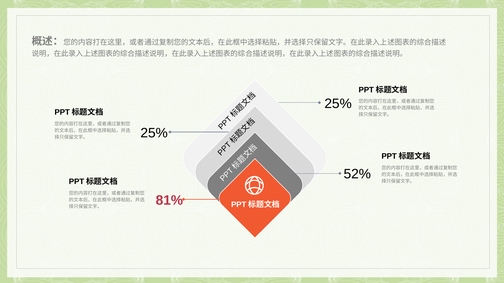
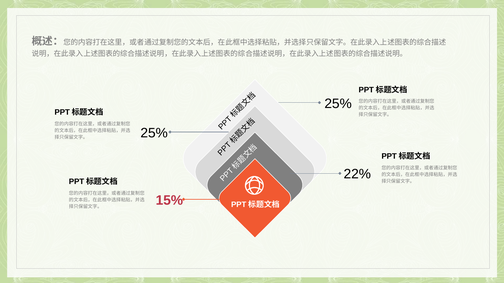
52%: 52% -> 22% (357, 174)
81%: 81% -> 15% (169, 201)
